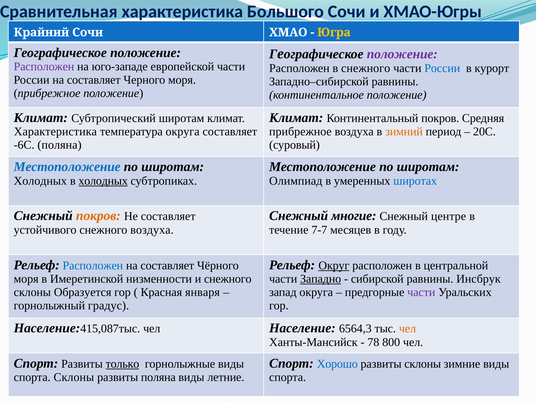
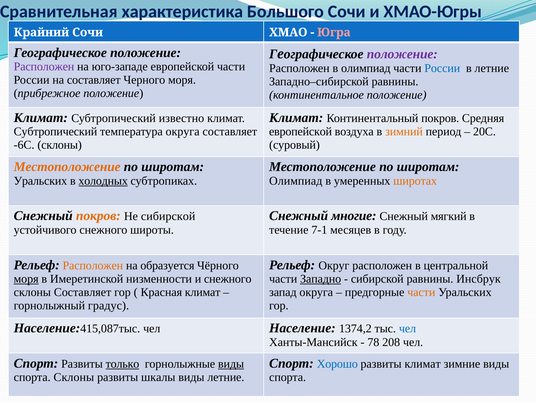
Югра colour: yellow -> pink (334, 32)
в снежного: снежного -> олимпиад (366, 68)
в курорт: курорт -> летние (492, 68)
Субтропический широтам: широтам -> известно (181, 118)
Характеристика: Характеристика -> Субтропический (55, 132)
прибрежное: прибрежное -> европейской (300, 132)
-6С поляна: поляна -> склоны (60, 145)
Местоположение colour: blue -> orange (67, 167)
Холодных: Холодных -> Уральских (40, 181)
широтах colour: blue -> orange (415, 181)
Не составляет: составляет -> сибирской (168, 216)
центре: центре -> мягкий (449, 216)
снежного воздуха: воздуха -> широты (152, 230)
7-7: 7-7 -> 7-1 (319, 230)
Расположен colour: blue -> orange (93, 266)
составляет: составляет -> образуется (167, 266)
Округ underline: present -> none (334, 266)
моря underline: none -> present (26, 279)
склоны Образуется: Образуется -> Составляет (83, 292)
Красная января: января -> климат (203, 292)
части colour: purple -> orange (421, 292)
6564,3: 6564,3 -> 1374,2 (355, 329)
чел colour: orange -> blue (408, 329)
800: 800 -> 208 (391, 342)
виды underline: none -> present (231, 364)
развиты склоны: склоны -> климат (423, 364)
развиты поляна: поляна -> шкалы (158, 377)
